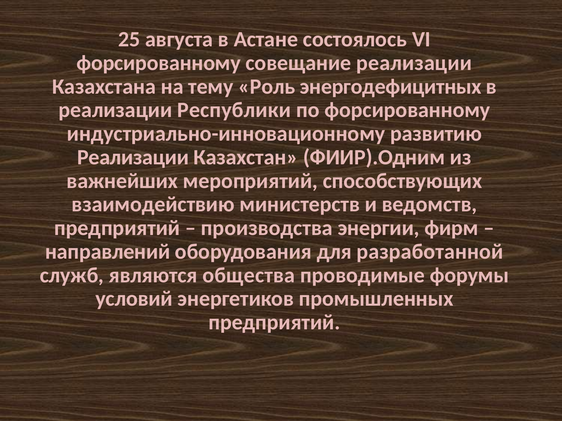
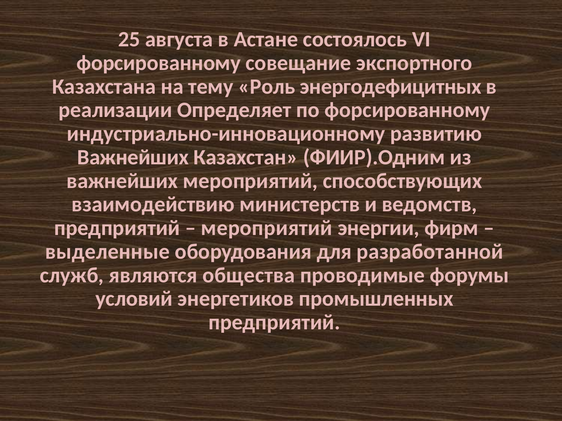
совещание реализации: реализации -> экспортного (414, 63)
Республики: Республики -> Определяет (234, 110)
Реализации: Реализации -> Важнейших (133, 157)
производства: производства -> мероприятий (267, 228)
направлений: направлений -> выделенные (108, 252)
